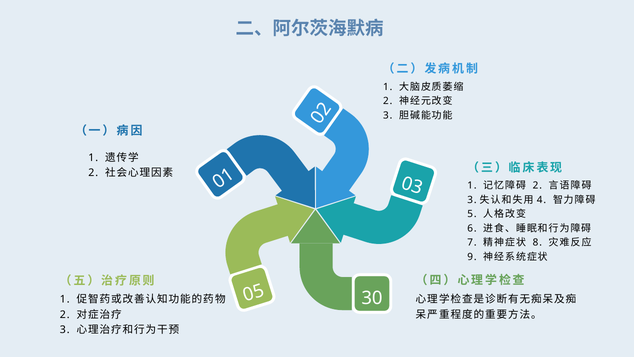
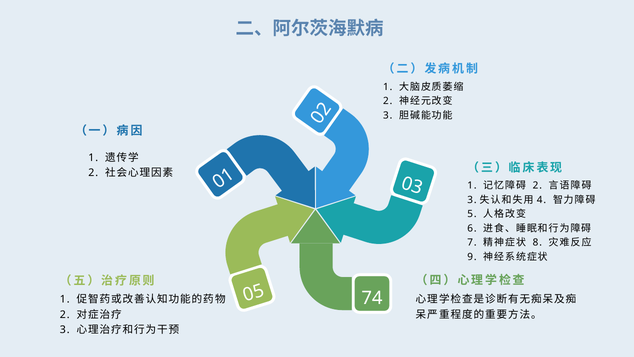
30: 30 -> 74 (372, 298)
